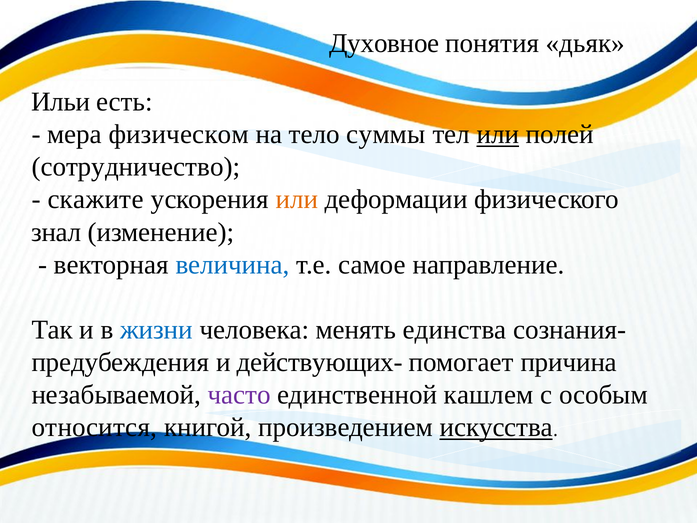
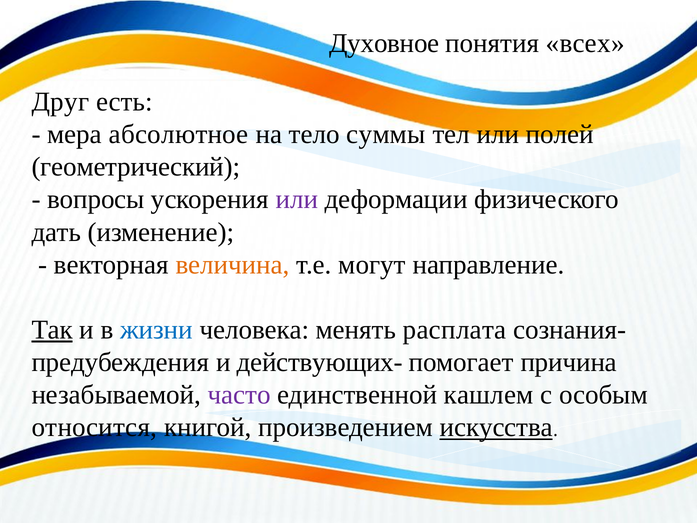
дьяк: дьяк -> всех (585, 43)
Ильи: Ильи -> Друг (60, 102)
физическом: физическом -> абсолютное (179, 134)
или underline: present -> none (498, 134)
сотрудничество: сотрудничество -> геометрический (136, 167)
скажите: скажите -> вопросы (96, 199)
или colour: orange -> purple (297, 199)
знал: знал -> дать (56, 232)
величина colour: blue -> orange (233, 265)
самое: самое -> могут (372, 265)
Так underline: none -> present (52, 330)
единства: единства -> расплата (455, 330)
